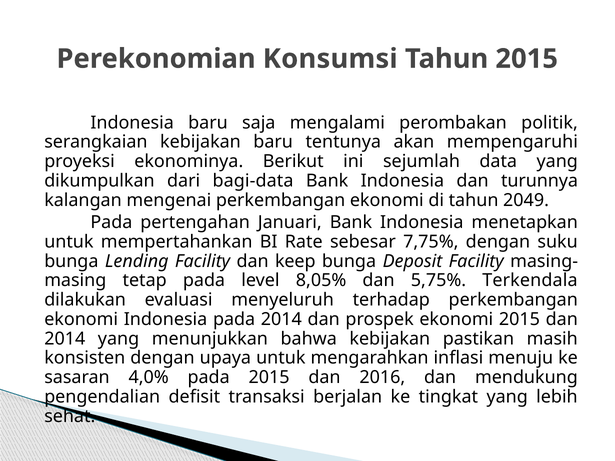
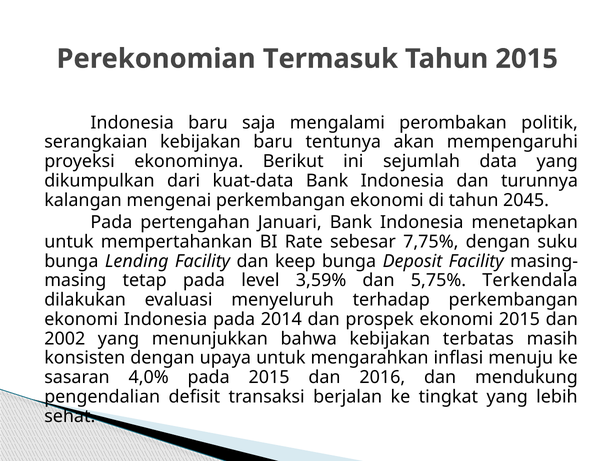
Konsumsi: Konsumsi -> Termasuk (330, 59)
bagi-data: bagi-data -> kuat-data (253, 181)
2049: 2049 -> 2045 (526, 200)
8,05%: 8,05% -> 3,59% (321, 281)
2014: 2014 -> 2002 (65, 339)
pastikan: pastikan -> terbatas (478, 339)
